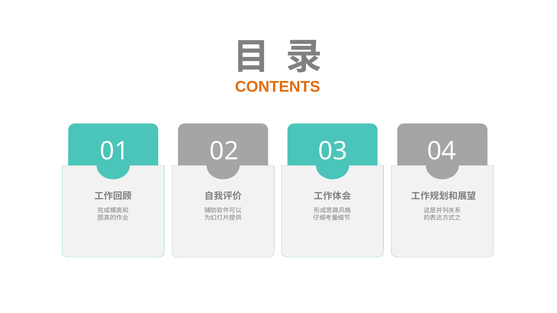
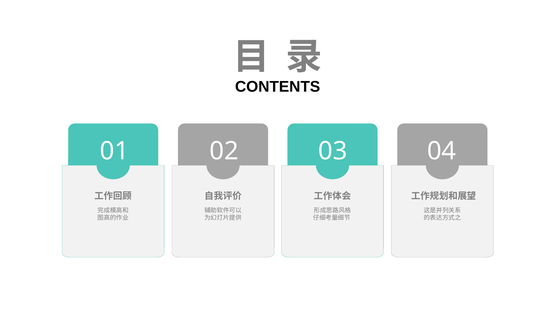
CONTENTS colour: orange -> black (278, 87)
